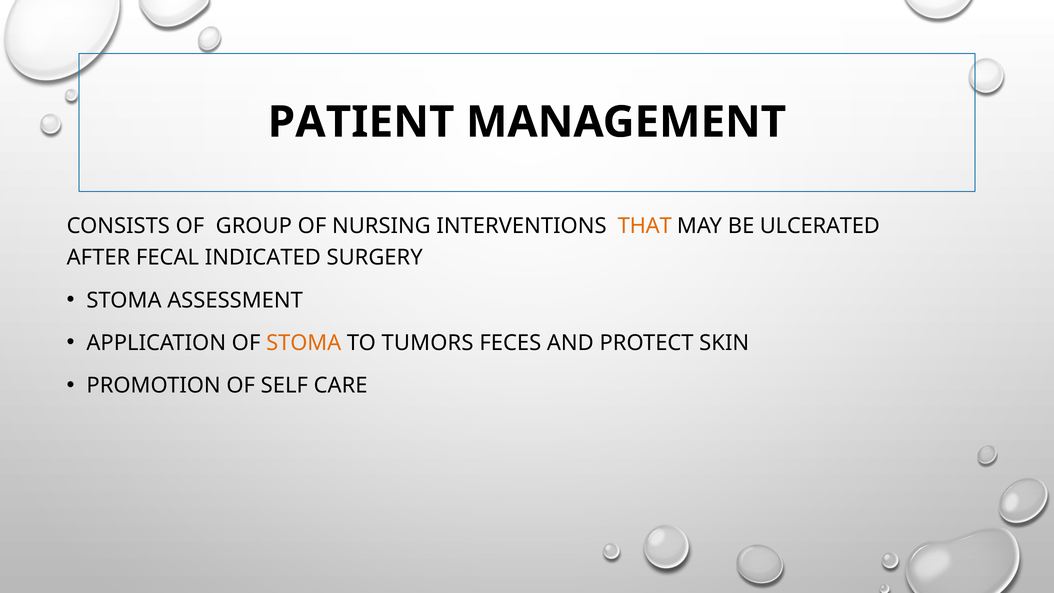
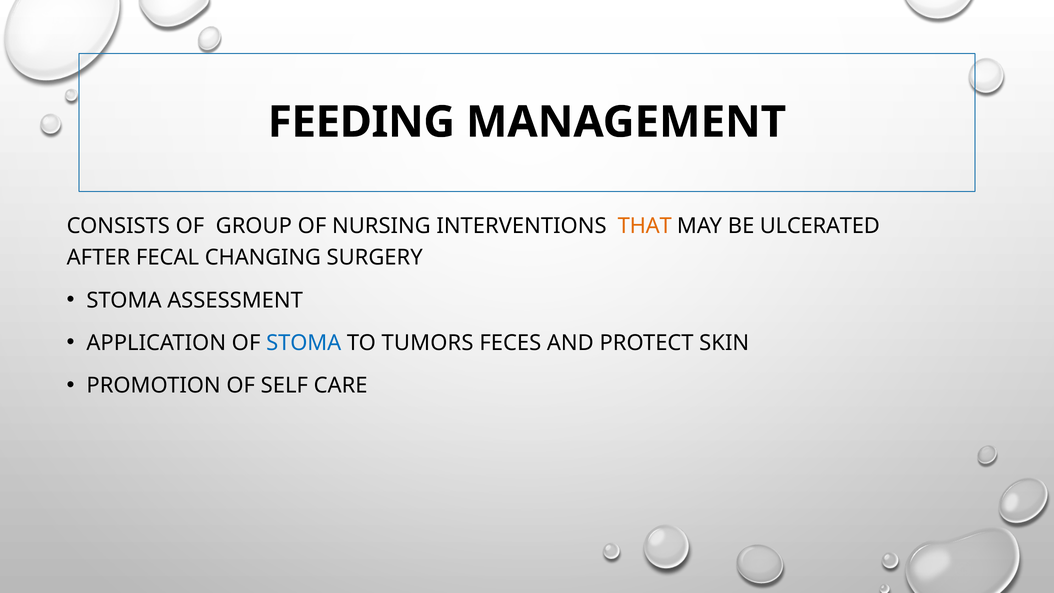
PATIENT: PATIENT -> FEEDING (361, 122)
INDICATED: INDICATED -> CHANGING (263, 258)
STOMA colour: orange -> blue (304, 343)
